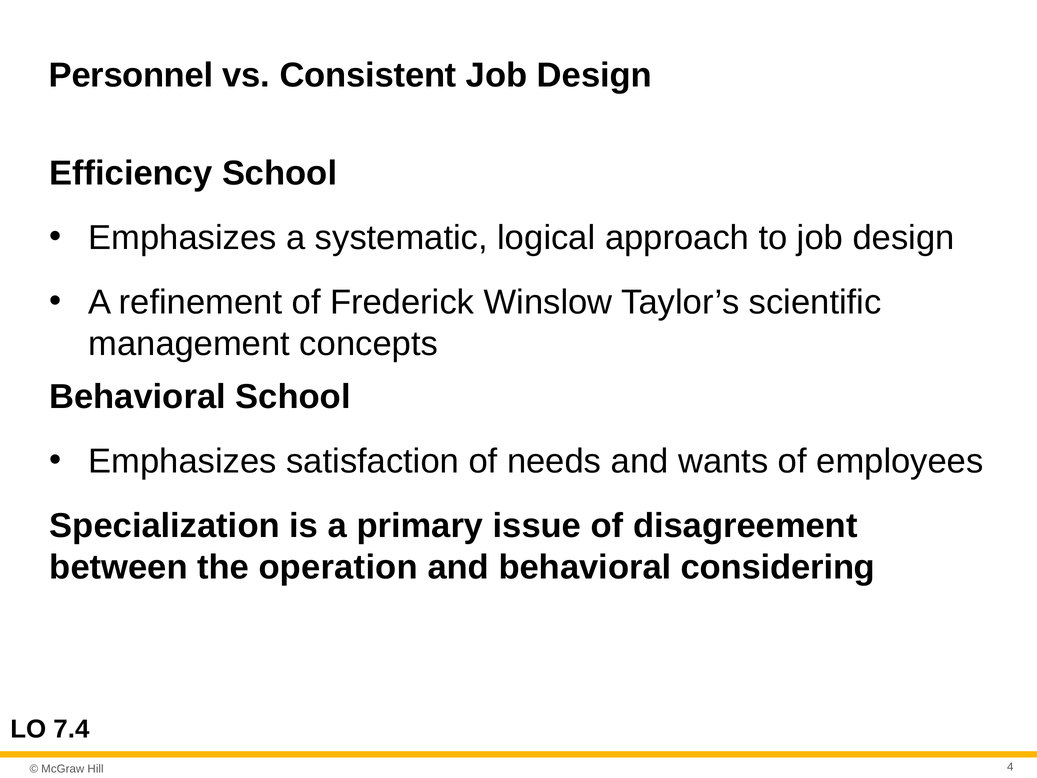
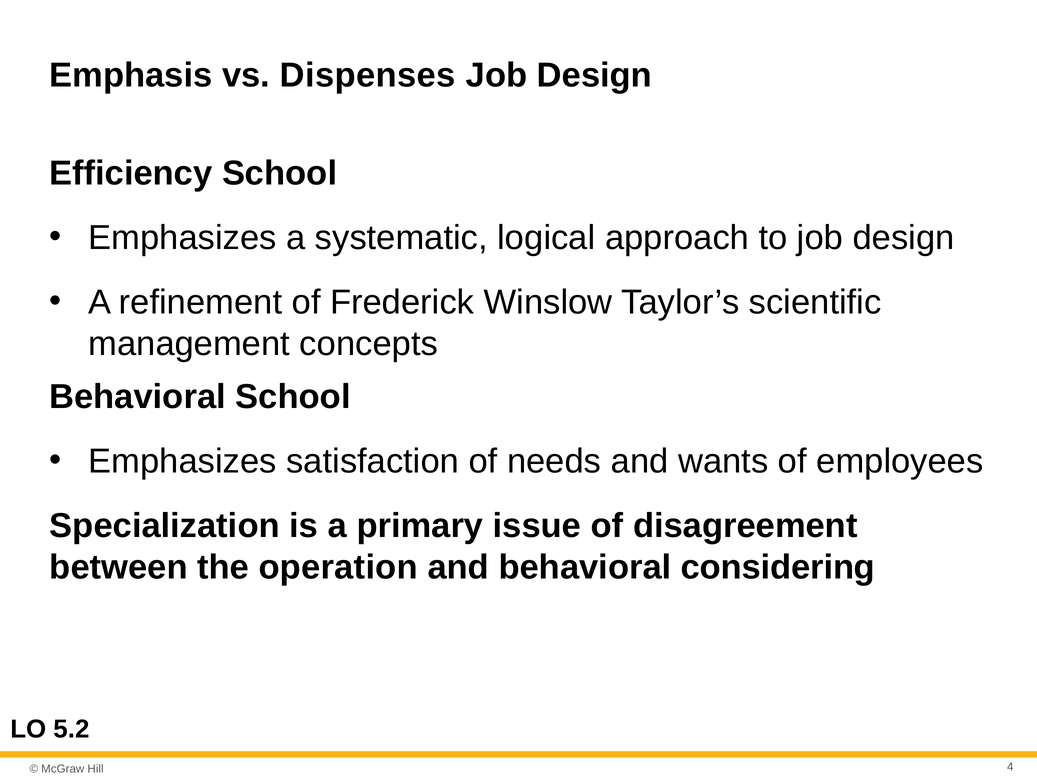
Personnel: Personnel -> Emphasis (131, 75)
Consistent: Consistent -> Dispenses (368, 75)
7.4: 7.4 -> 5.2 (71, 729)
